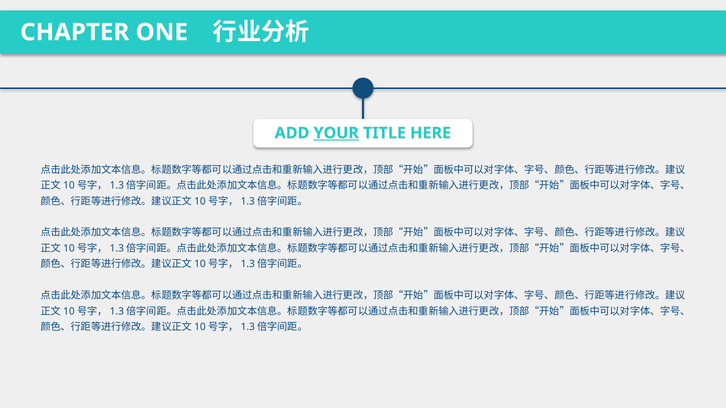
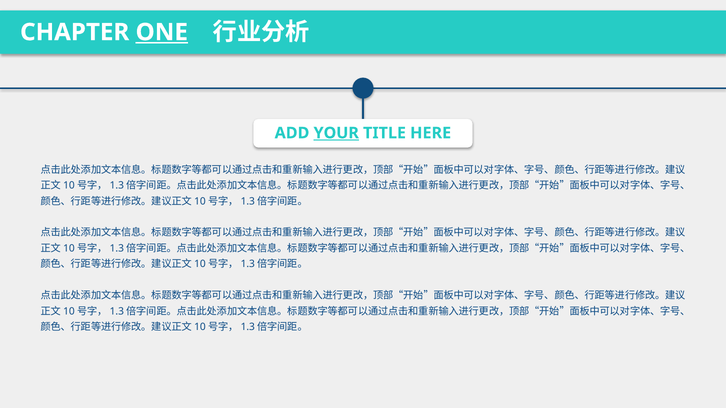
ONE underline: none -> present (162, 32)
